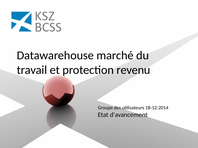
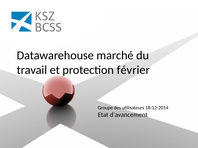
revenu: revenu -> février (133, 70)
